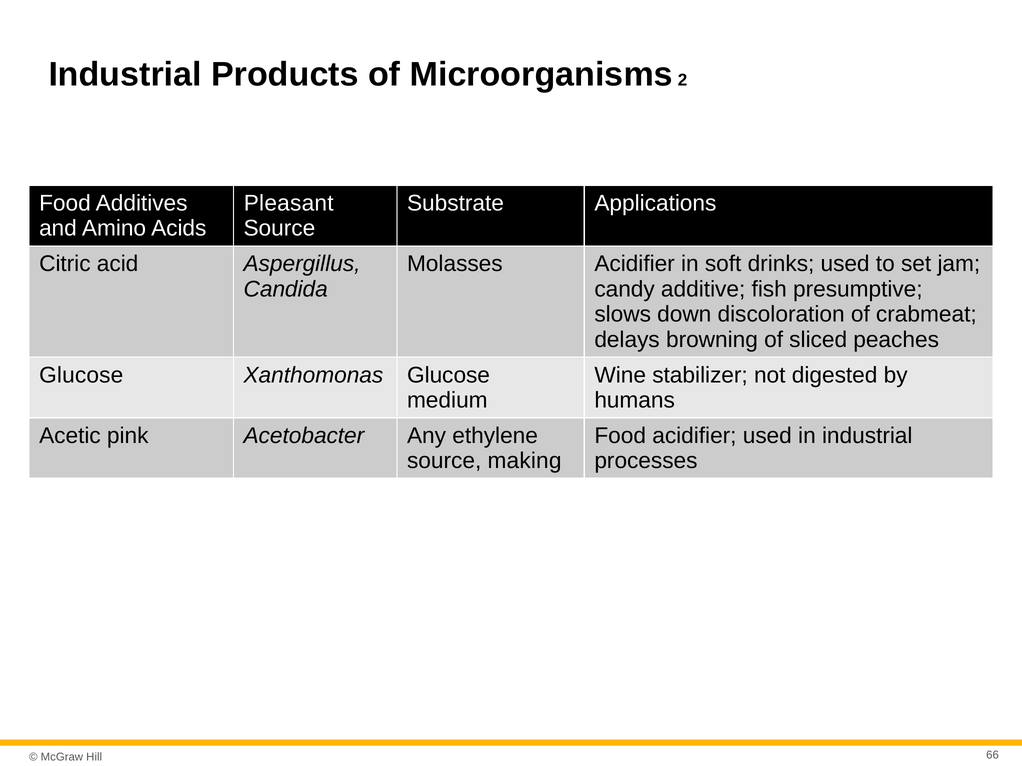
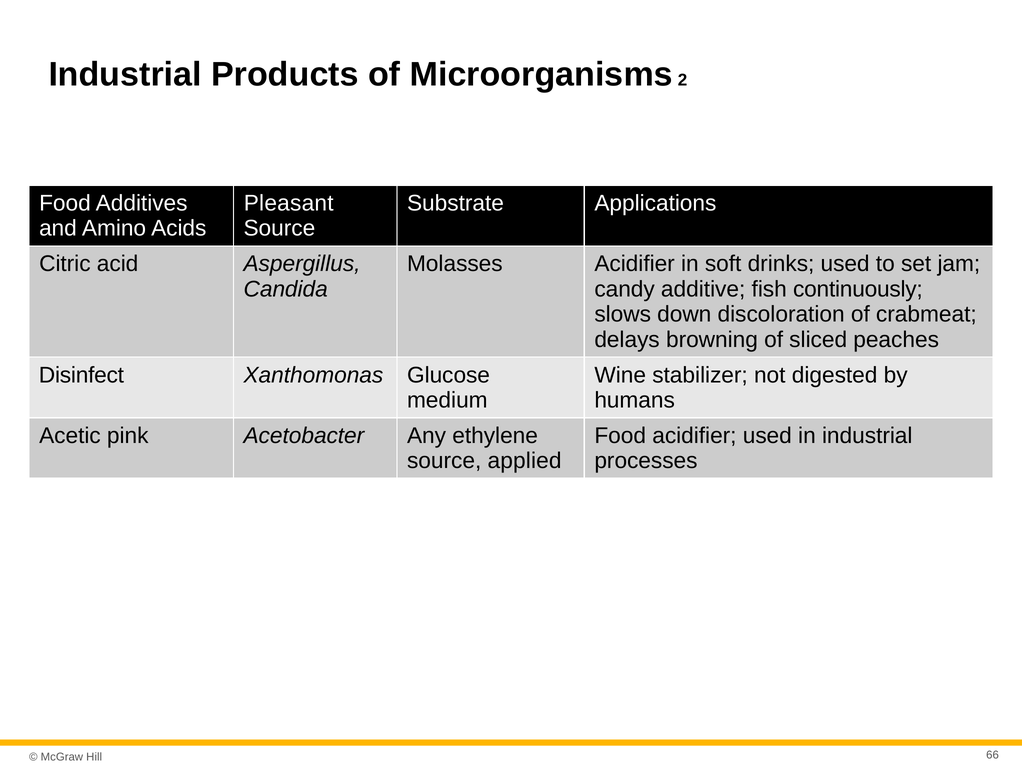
presumptive: presumptive -> continuously (858, 289)
Glucose: Glucose -> Disinfect (81, 375)
making: making -> applied (525, 461)
